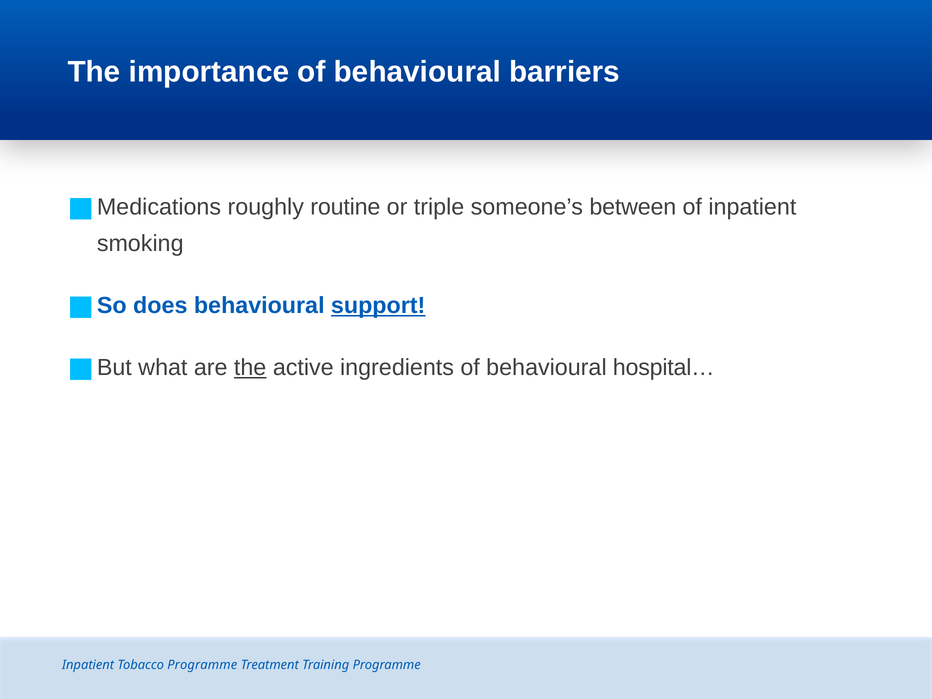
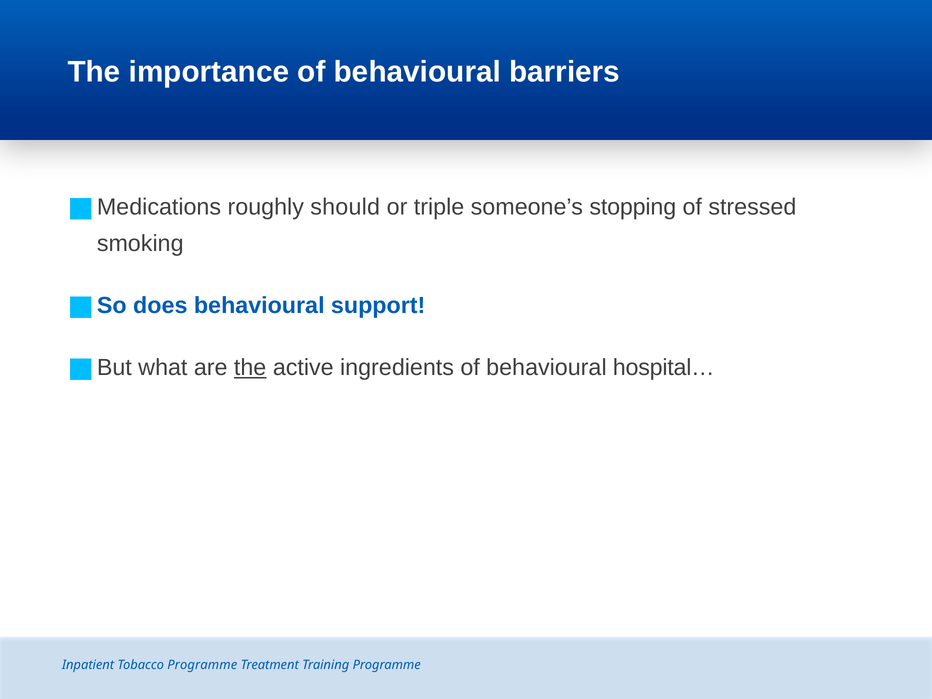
routine: routine -> should (345, 207)
between: between -> stopping (633, 207)
of inpatient: inpatient -> stressed (752, 207)
support underline: present -> none (378, 306)
